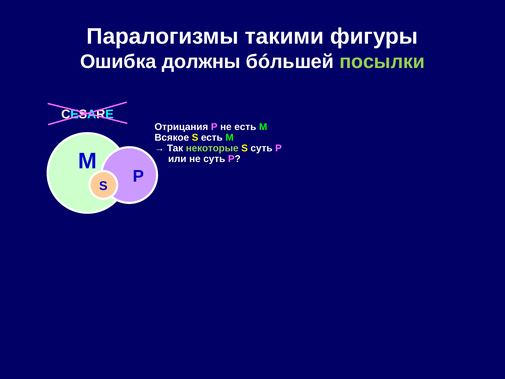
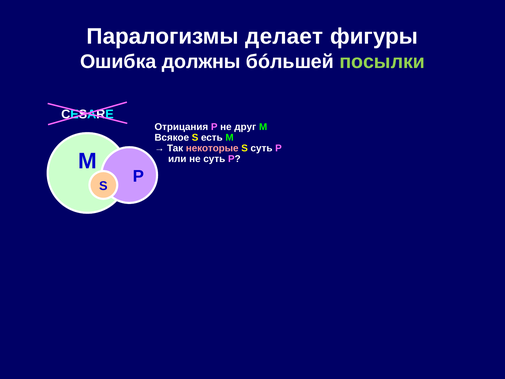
такими: такими -> делает (284, 36)
не есть: есть -> друг (245, 127)
некоторые colour: light green -> pink (212, 148)
